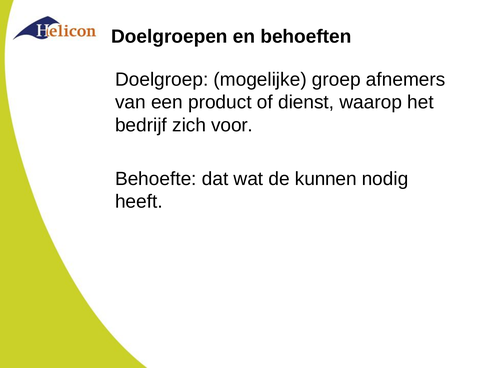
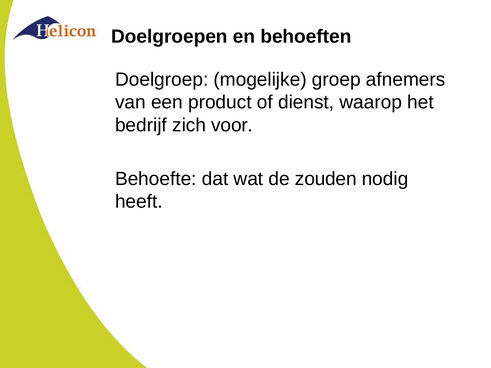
kunnen: kunnen -> zouden (326, 179)
